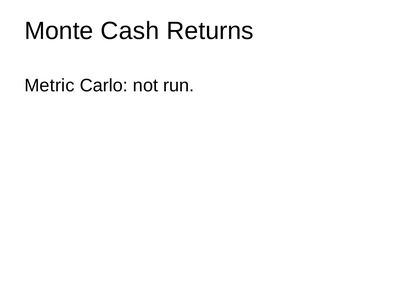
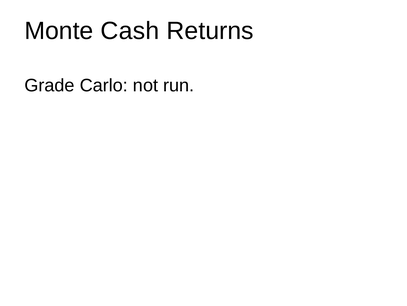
Metric: Metric -> Grade (49, 85)
